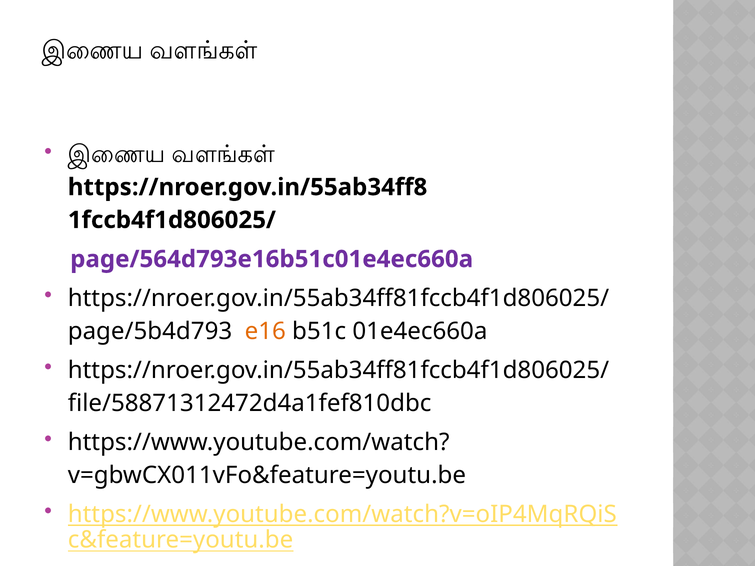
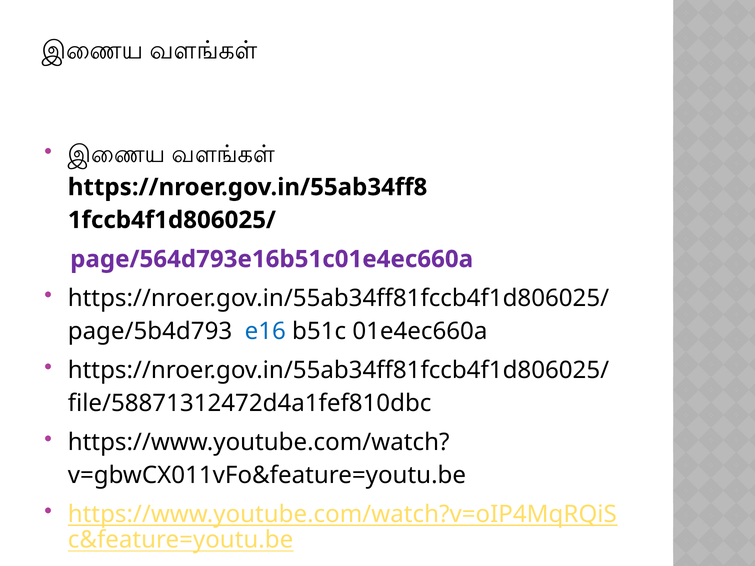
e16 colour: orange -> blue (265, 331)
